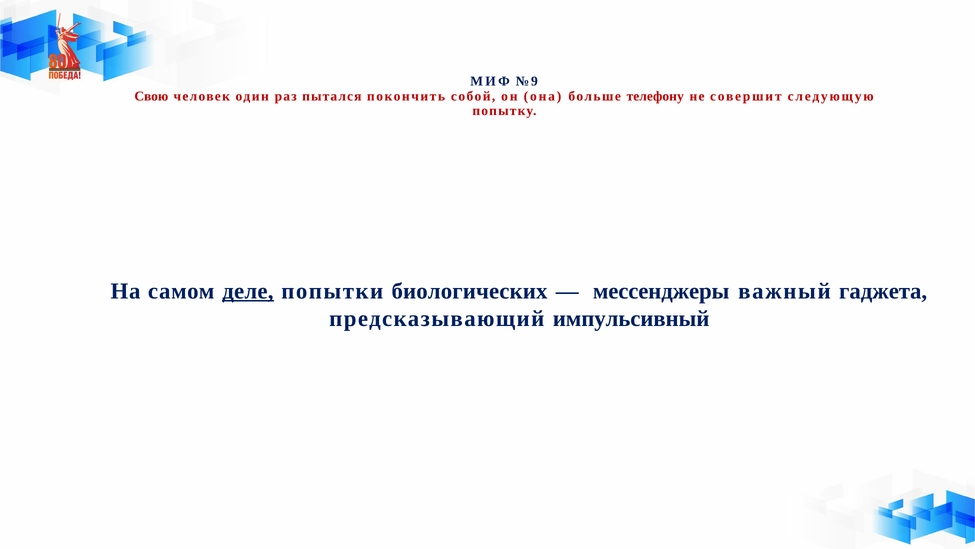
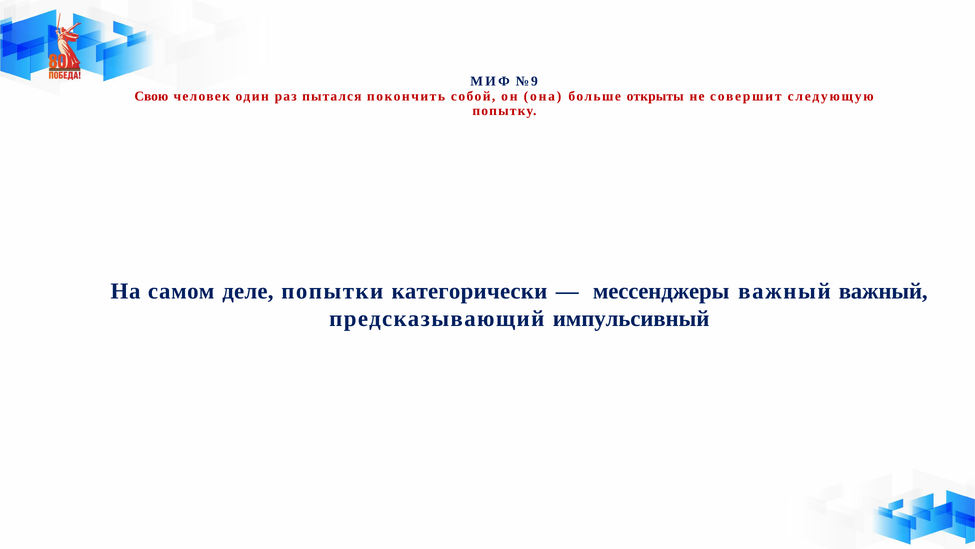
телефону: телефону -> открыты (655, 96)
деле underline: present -> none (248, 291)
биологических: биологических -> категорически (469, 291)
важный гаджета: гаджета -> важный (883, 291)
